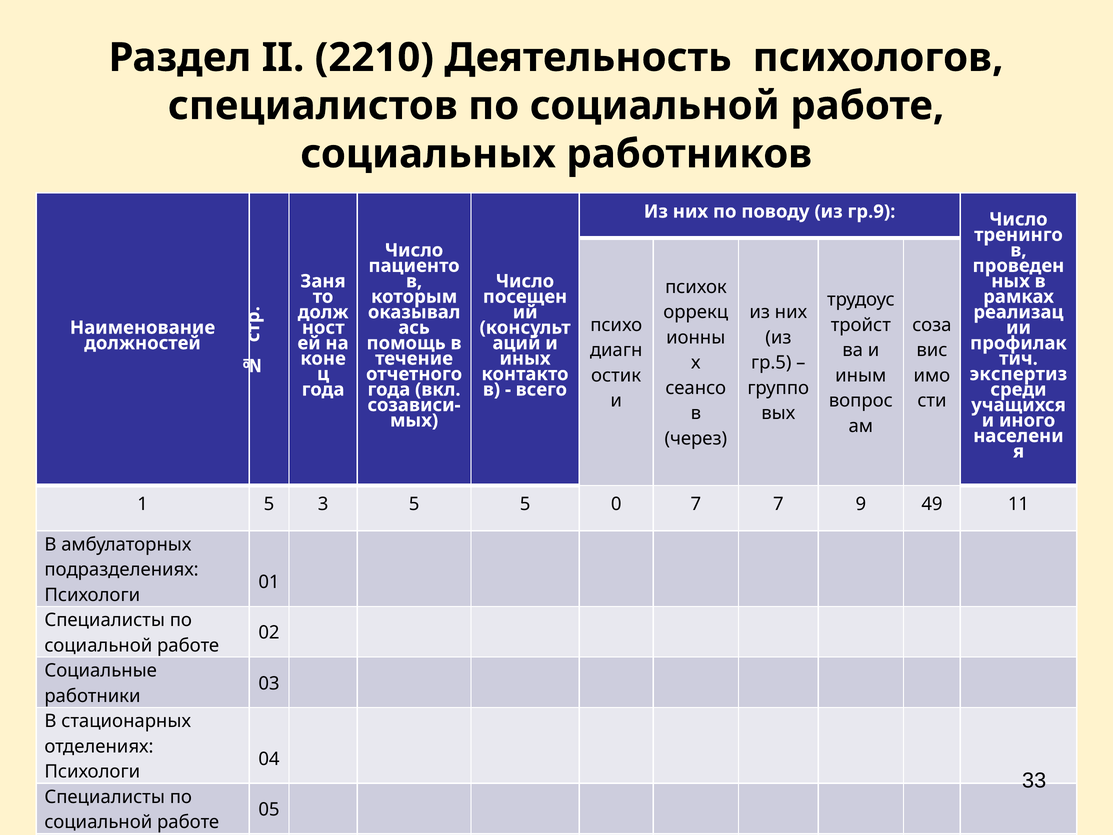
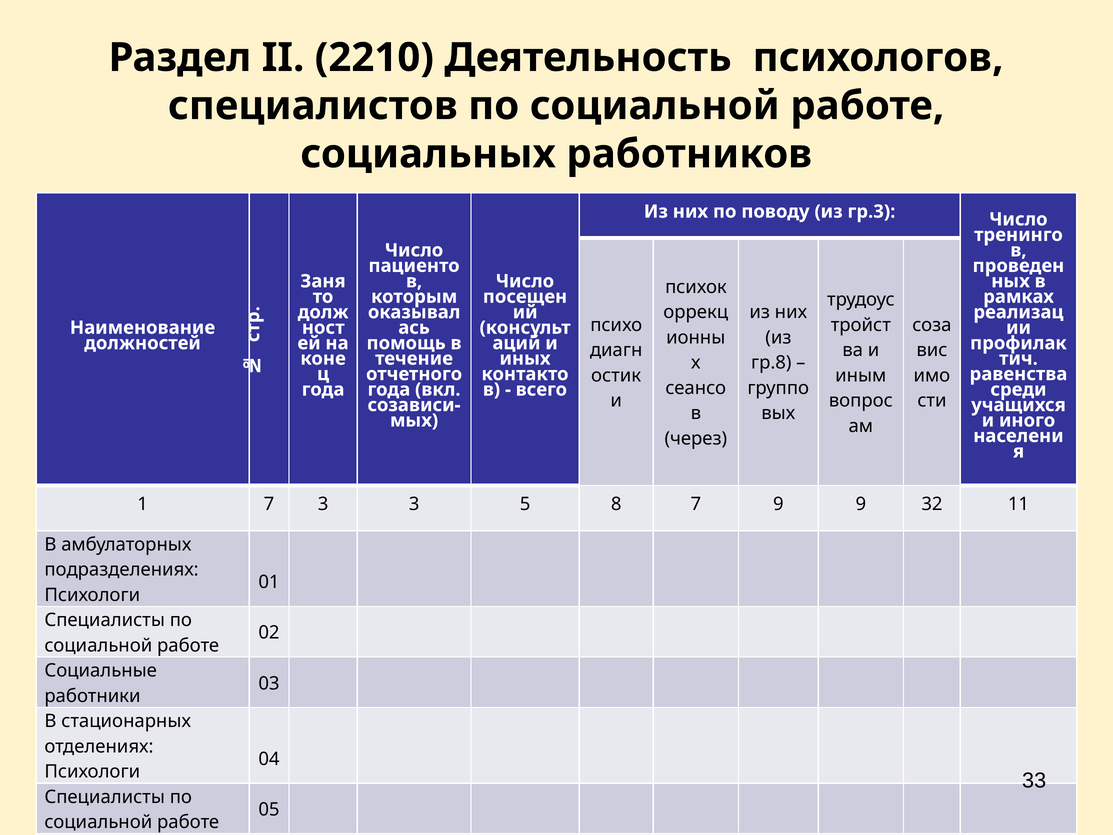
гр.9: гр.9 -> гр.3 (871, 212)
гр.5: гр.5 -> гр.8 (771, 363)
экспертиз: экспертиз -> равенства (1018, 374)
1 5: 5 -> 7 (269, 504)
3 5: 5 -> 3 (414, 504)
0: 0 -> 8 (616, 504)
7 7: 7 -> 9 (778, 504)
49: 49 -> 32 (932, 504)
